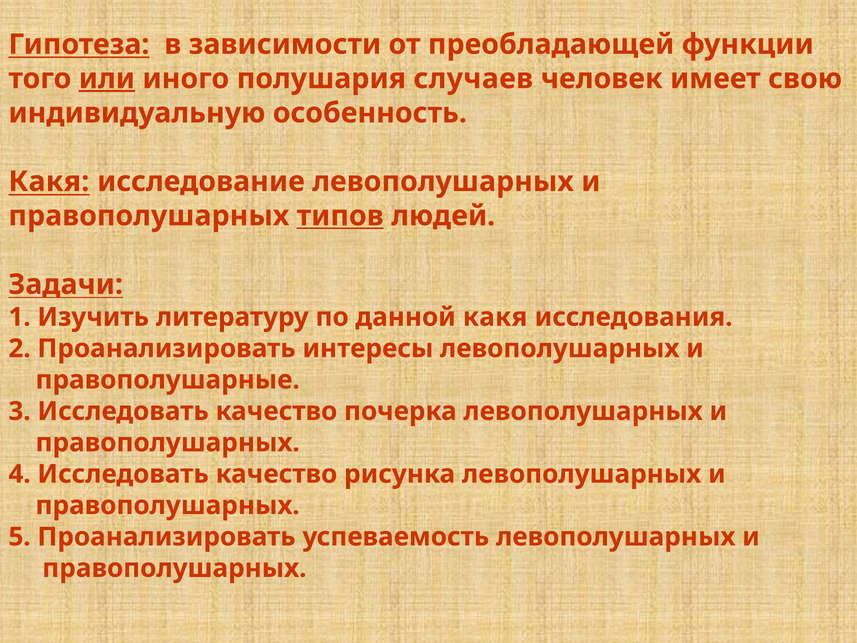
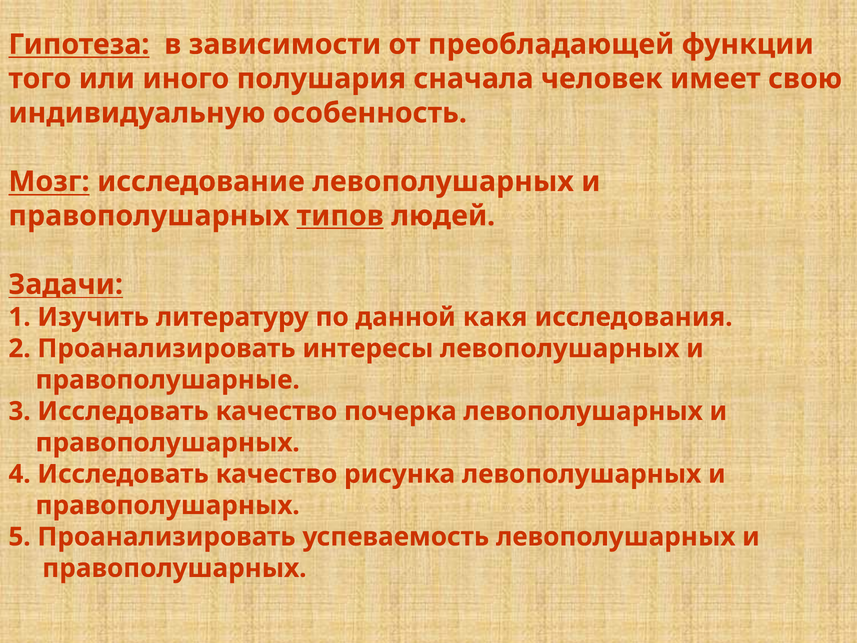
или underline: present -> none (107, 79)
случаев: случаев -> сначала (473, 79)
Какя: Какя -> Мозг (49, 182)
